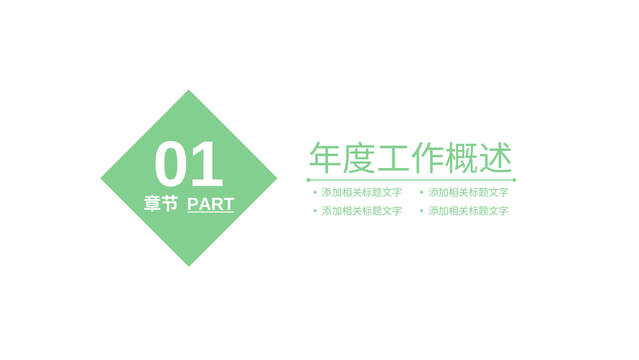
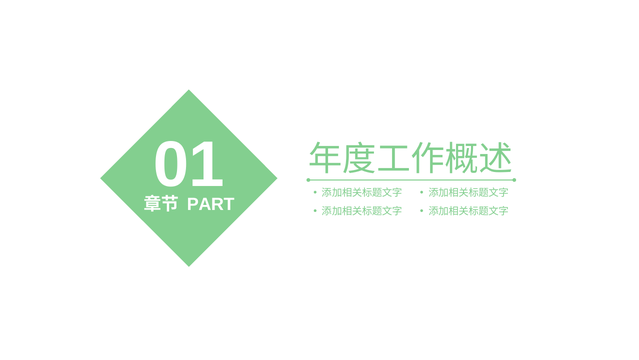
PART underline: present -> none (211, 204)
